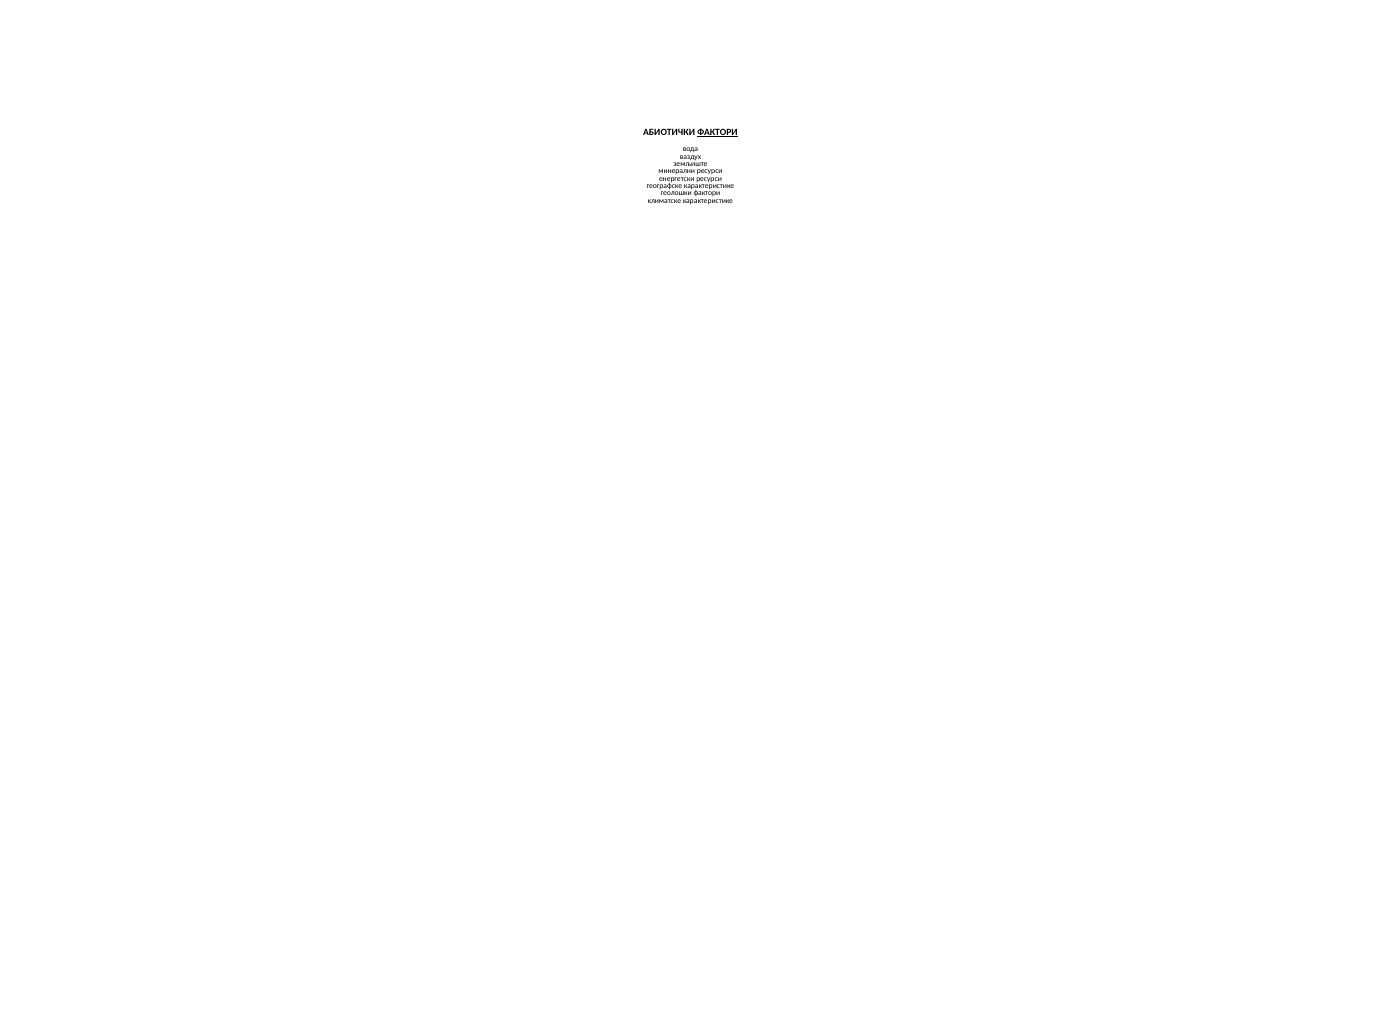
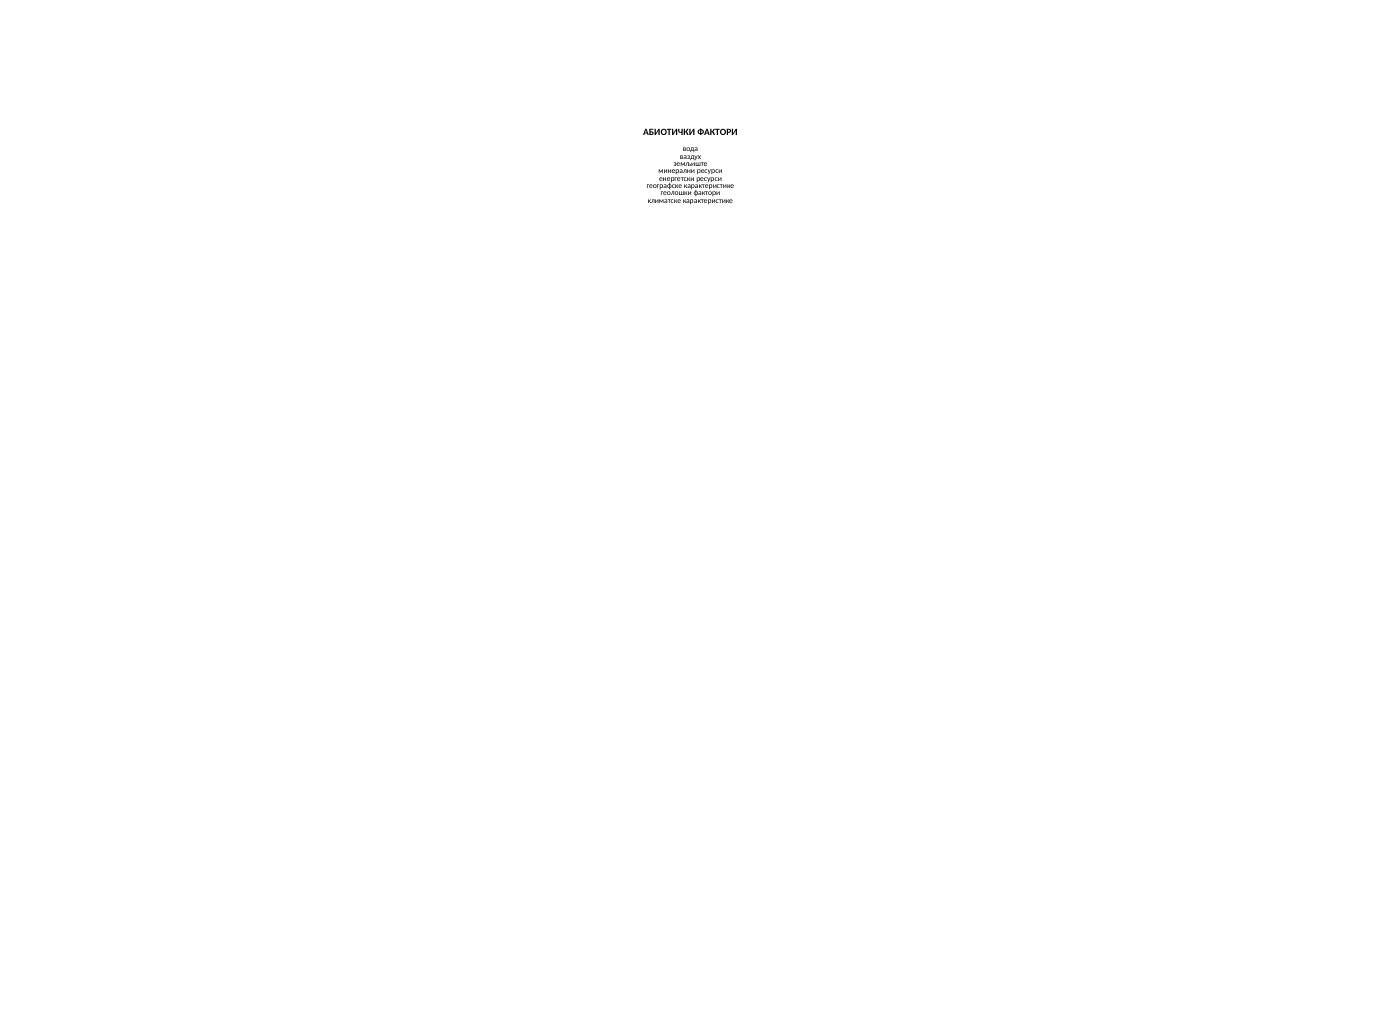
ФАКТОРИ underline: present -> none (717, 132)
